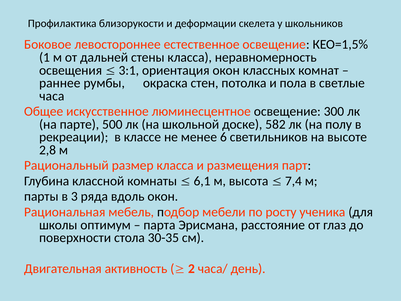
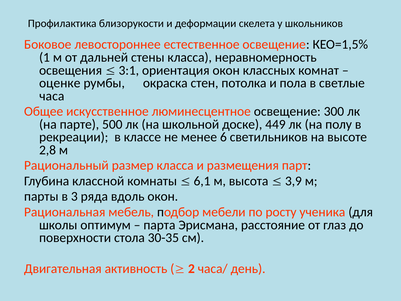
раннее: раннее -> оценке (60, 83)
582: 582 -> 449 (275, 124)
7,4: 7,4 -> 3,9 (293, 181)
